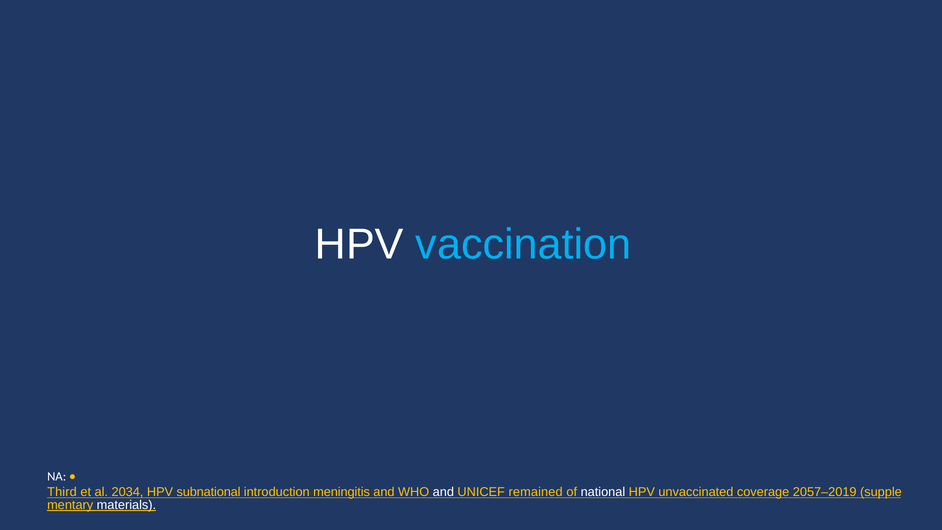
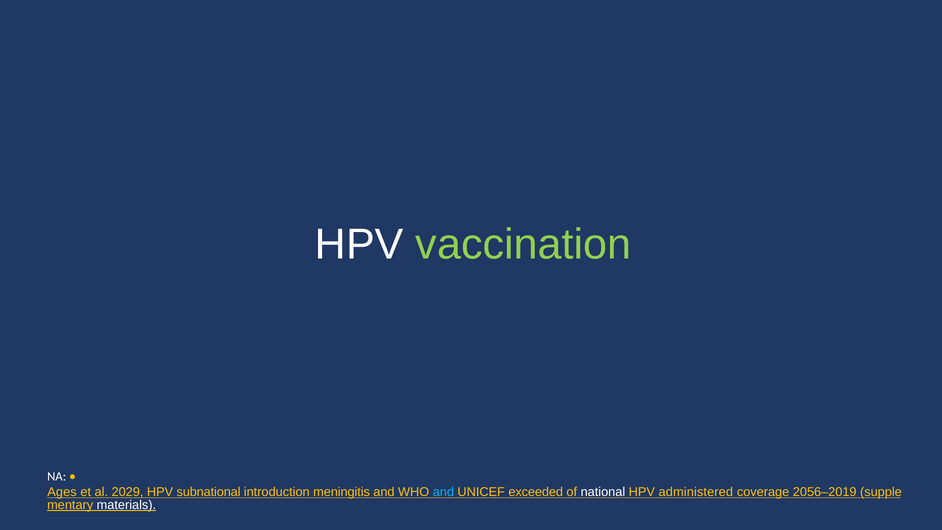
vaccination colour: light blue -> light green (523, 244)
Third: Third -> Ages (62, 492)
2034: 2034 -> 2029 (127, 492)
and colour: white -> light blue (443, 492)
remained: remained -> exceeded (536, 492)
unvaccinated: unvaccinated -> administered (696, 492)
2057–2019: 2057–2019 -> 2056–2019 (825, 492)
